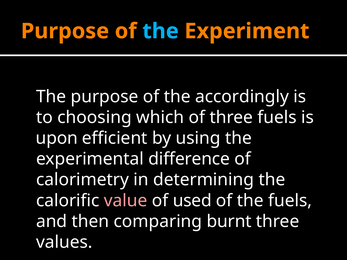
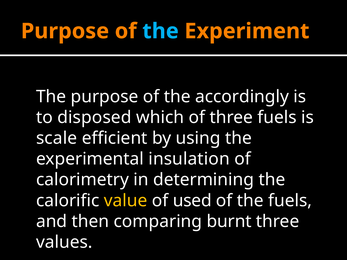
choosing: choosing -> disposed (94, 117)
upon: upon -> scale (57, 138)
difference: difference -> insulation (189, 159)
value colour: pink -> yellow (126, 201)
